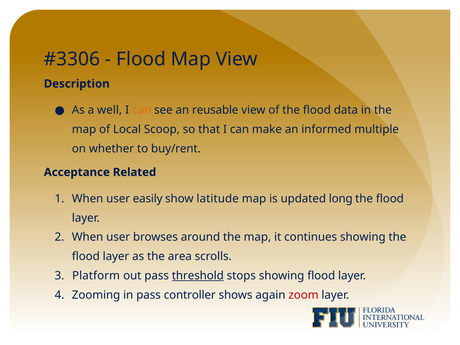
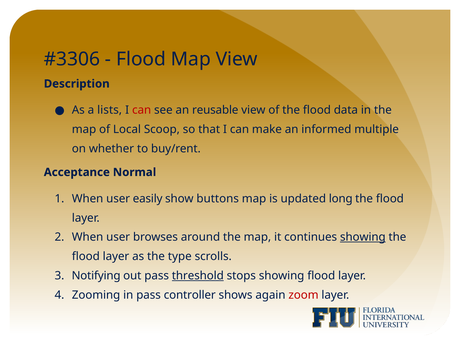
well: well -> lists (110, 110)
can colour: orange -> red (142, 110)
Related: Related -> Normal (134, 172)
latitude: latitude -> buttons (218, 199)
showing underline: none -> present (363, 237)
area: area -> type (180, 257)
Platform: Platform -> Notifying (96, 276)
